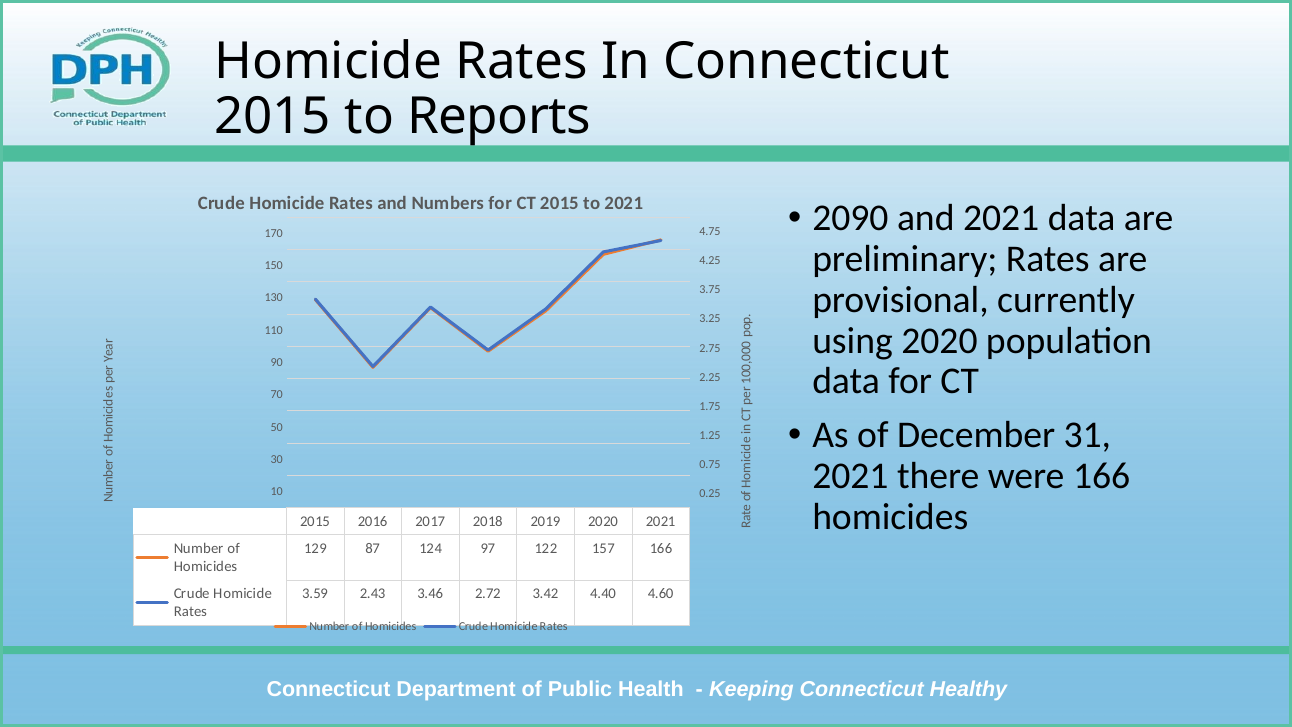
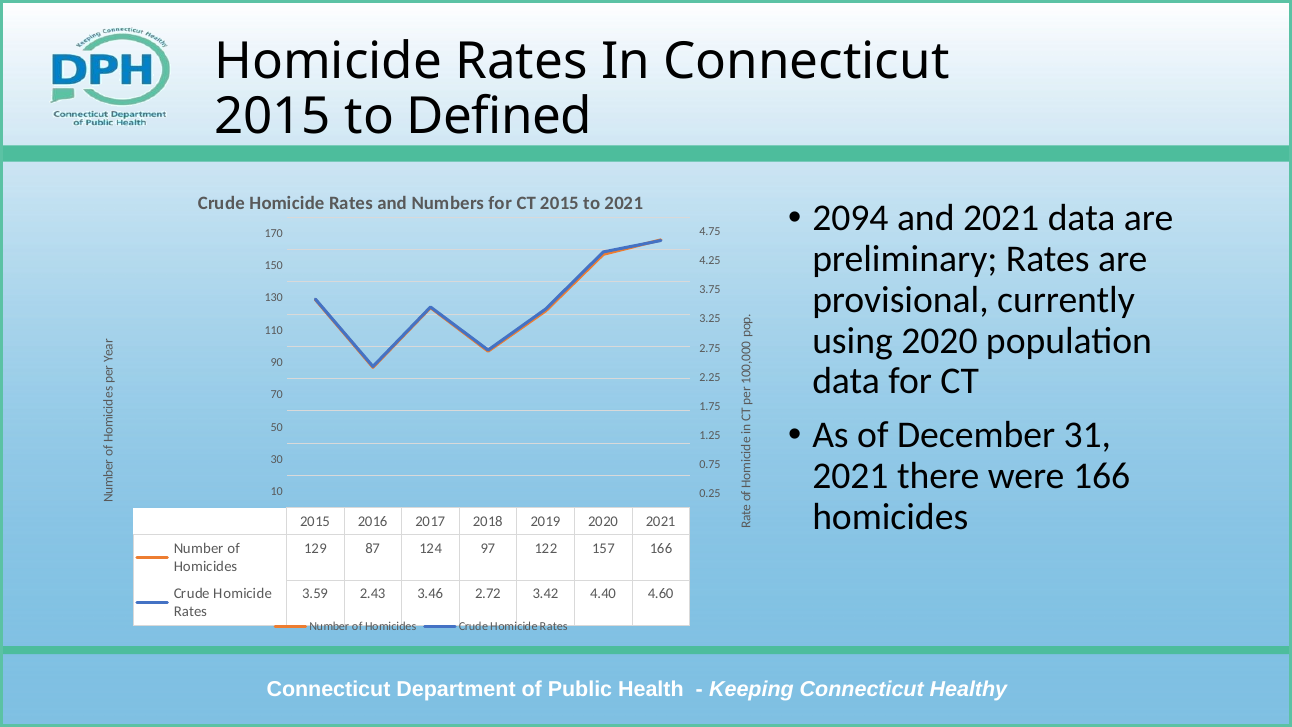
Reports: Reports -> Defined (499, 117)
2090: 2090 -> 2094 (850, 218)
